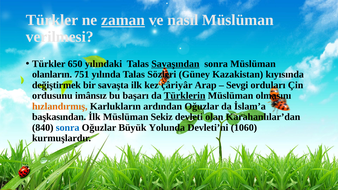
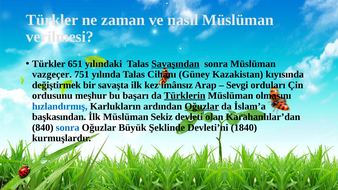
zaman underline: present -> none (123, 20)
650: 650 -> 651 (75, 64)
olanların: olanların -> vazgeçer (52, 74)
Sözleri: Sözleri -> Cihânı (162, 74)
çâriyâr: çâriyâr -> imânsız (177, 85)
imânsız: imânsız -> meşhur (91, 96)
hızlandırmış colour: orange -> blue (60, 106)
Oğuzlar underline: none -> present (202, 106)
Yolunda: Yolunda -> Şeklinde (167, 128)
1060: 1060 -> 1840 (244, 128)
